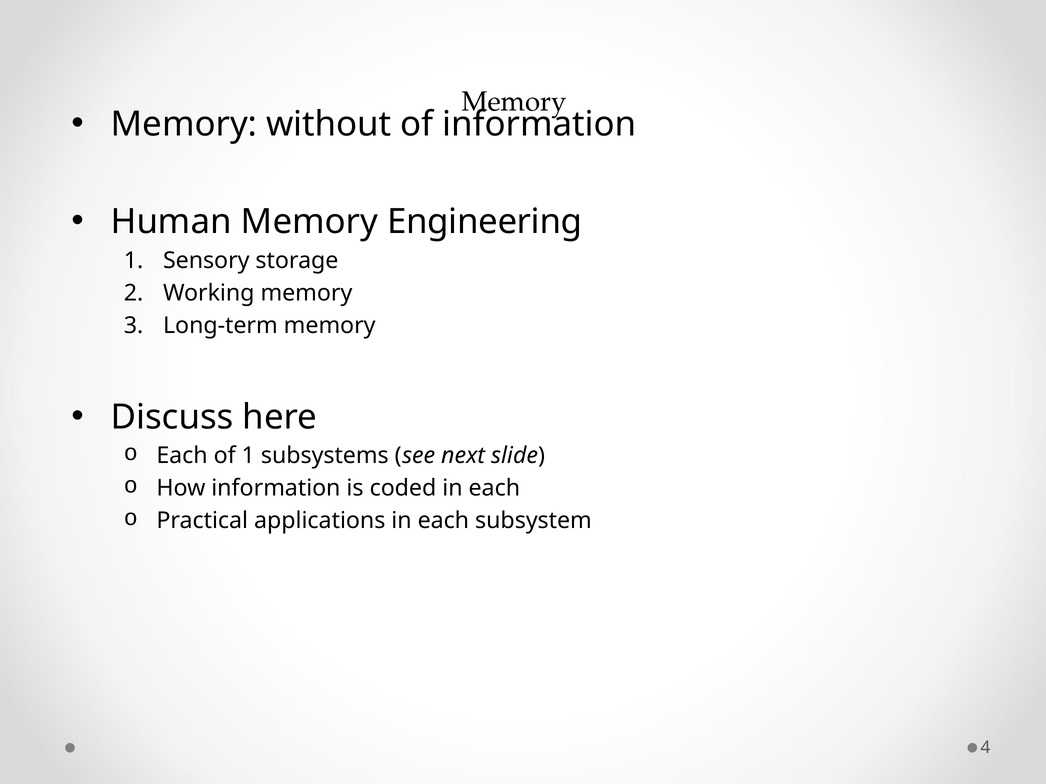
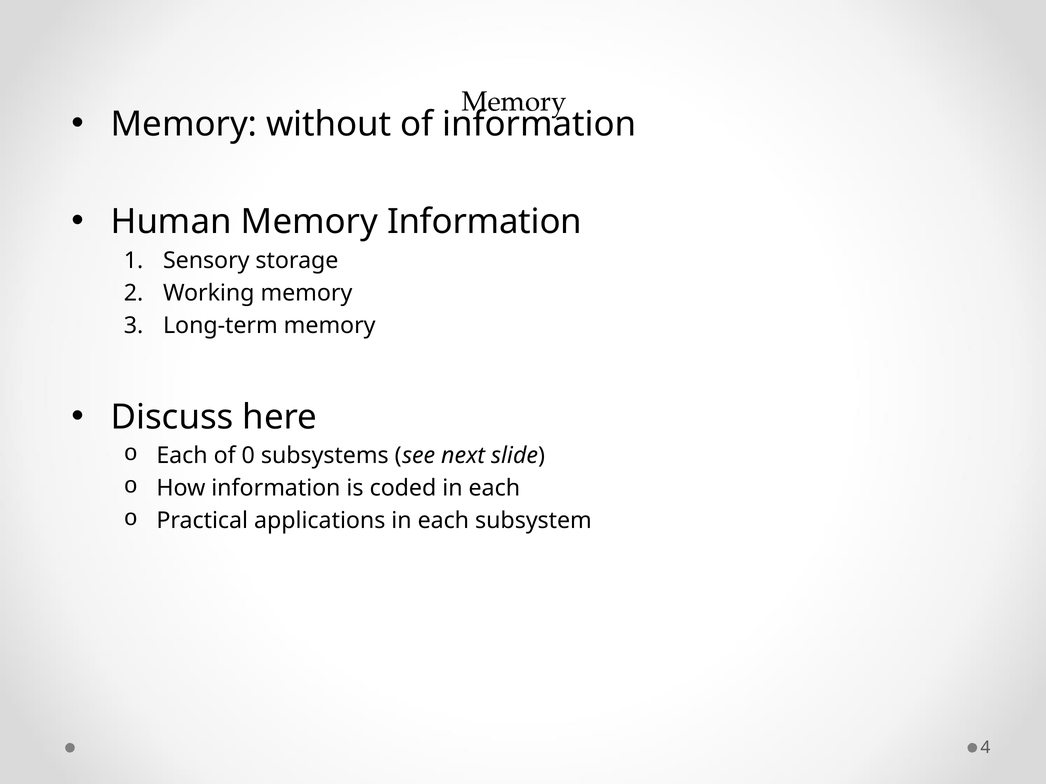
Memory Engineering: Engineering -> Information (485, 222)
of 1: 1 -> 0 (248, 456)
